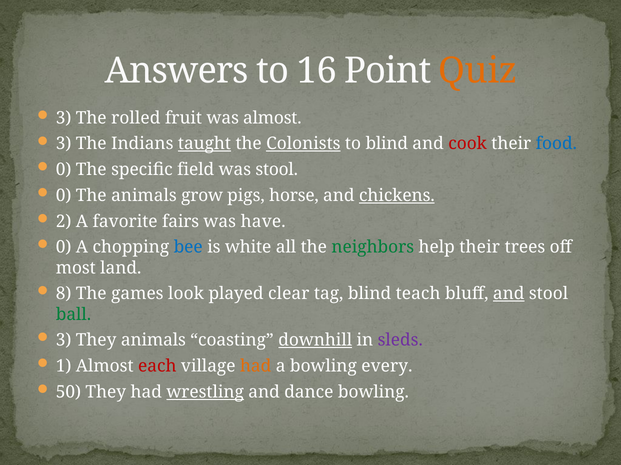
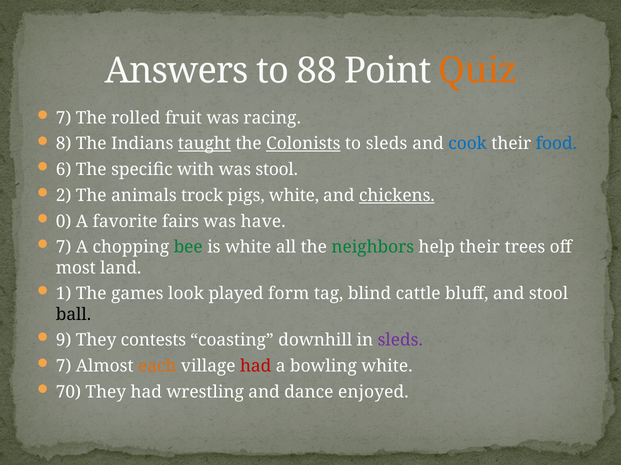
16: 16 -> 88 (317, 71)
3: 3 -> 7 (64, 118)
was almost: almost -> racing (272, 118)
3: 3 -> 8 (64, 144)
to blind: blind -> sleds (387, 144)
cook colour: red -> blue (468, 144)
0: 0 -> 6 (64, 170)
field: field -> with (196, 170)
0: 0 -> 2 (64, 196)
grow: grow -> trock (202, 196)
pigs horse: horse -> white (294, 196)
2: 2 -> 0 (64, 222)
0: 0 -> 7 (64, 248)
bee colour: blue -> green (188, 248)
8: 8 -> 1 (64, 294)
clear: clear -> form (289, 294)
teach: teach -> cattle (418, 294)
and underline: present -> none (509, 294)
ball colour: green -> black (73, 315)
3: 3 -> 9 (64, 341)
They animals: animals -> contests (153, 341)
downhill underline: present -> none (315, 341)
1: 1 -> 7 (64, 367)
each colour: red -> orange (157, 367)
had colour: orange -> red (256, 367)
bowling every: every -> white (387, 367)
50: 50 -> 70 (68, 393)
wrestling underline: present -> none (205, 393)
dance bowling: bowling -> enjoyed (373, 393)
